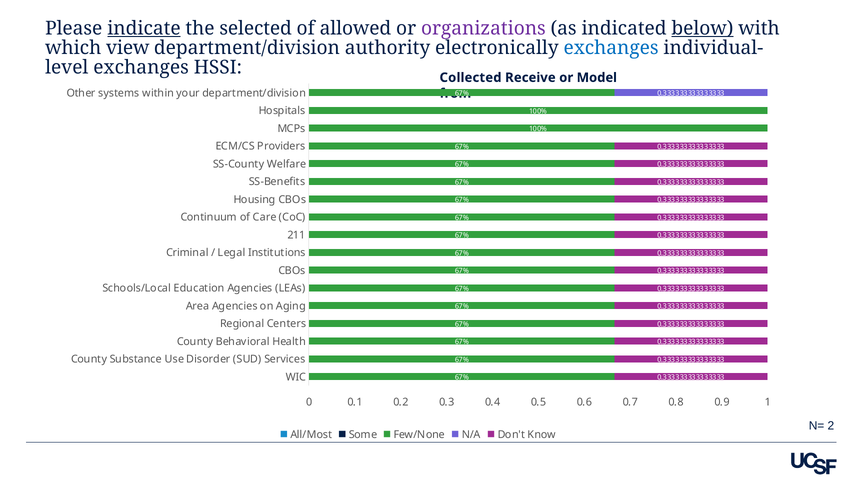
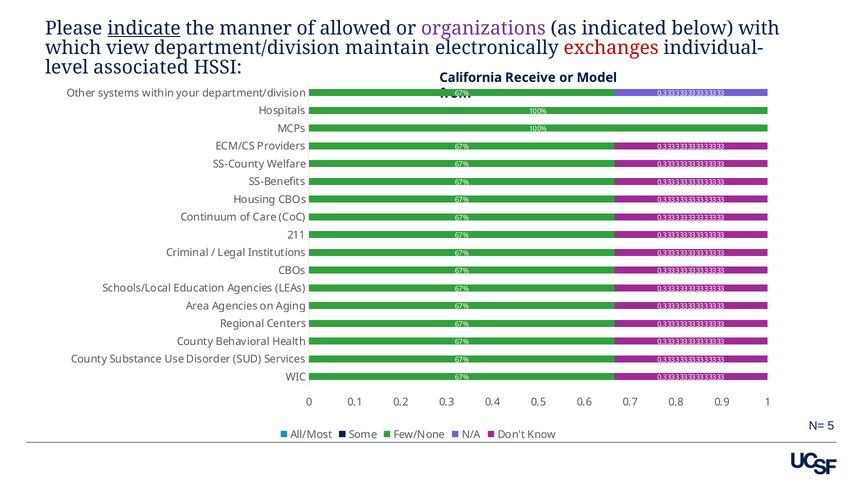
selected: selected -> manner (256, 28)
below underline: present -> none (702, 28)
authority: authority -> maintain (387, 48)
exchanges colour: blue -> red (611, 48)
exchanges: exchanges -> associated (141, 67)
Collected: Collected -> California (471, 78)
2: 2 -> 5 (831, 426)
